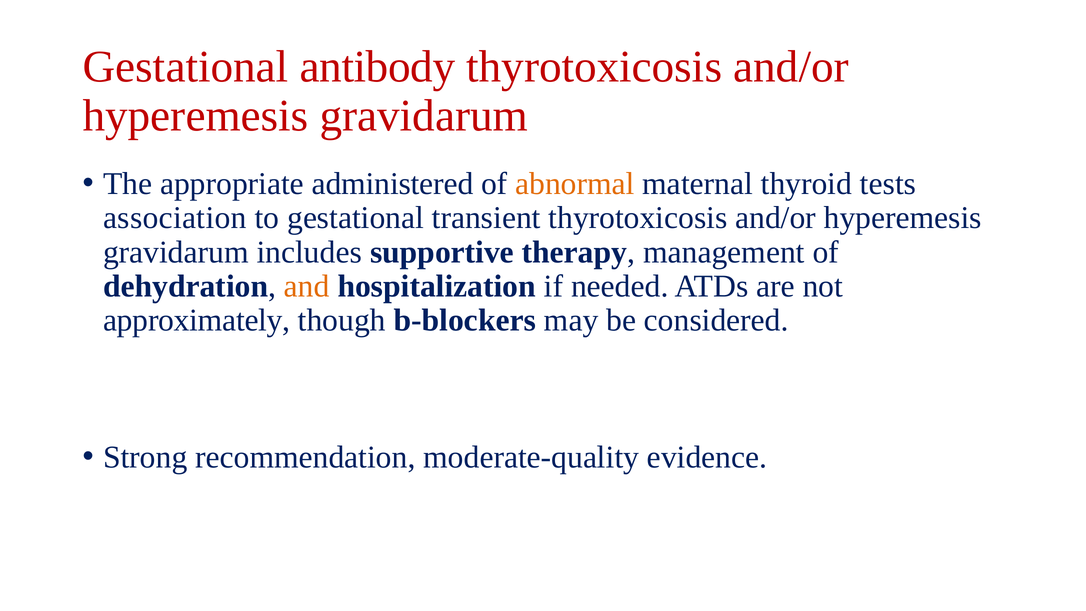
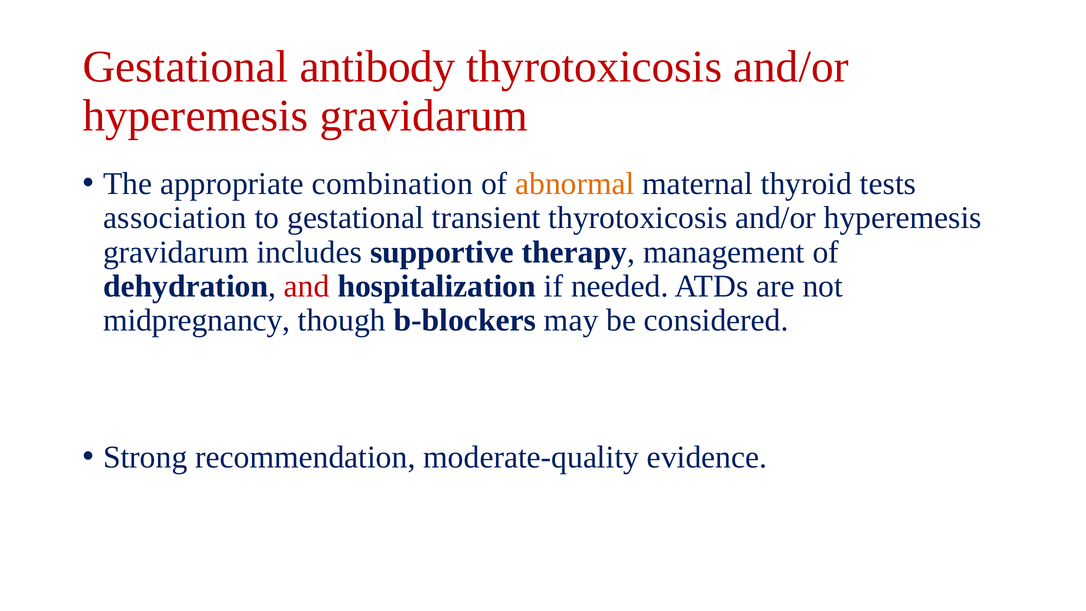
administered: administered -> combination (392, 184)
and colour: orange -> red (307, 286)
approximately: approximately -> midpregnancy (197, 320)
